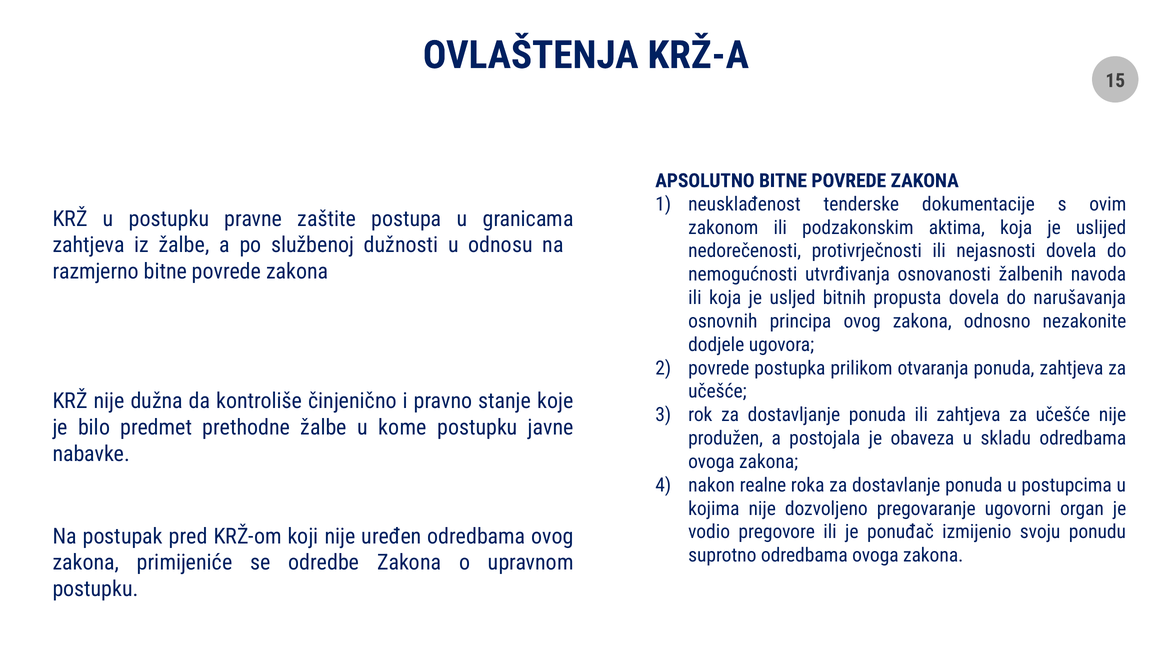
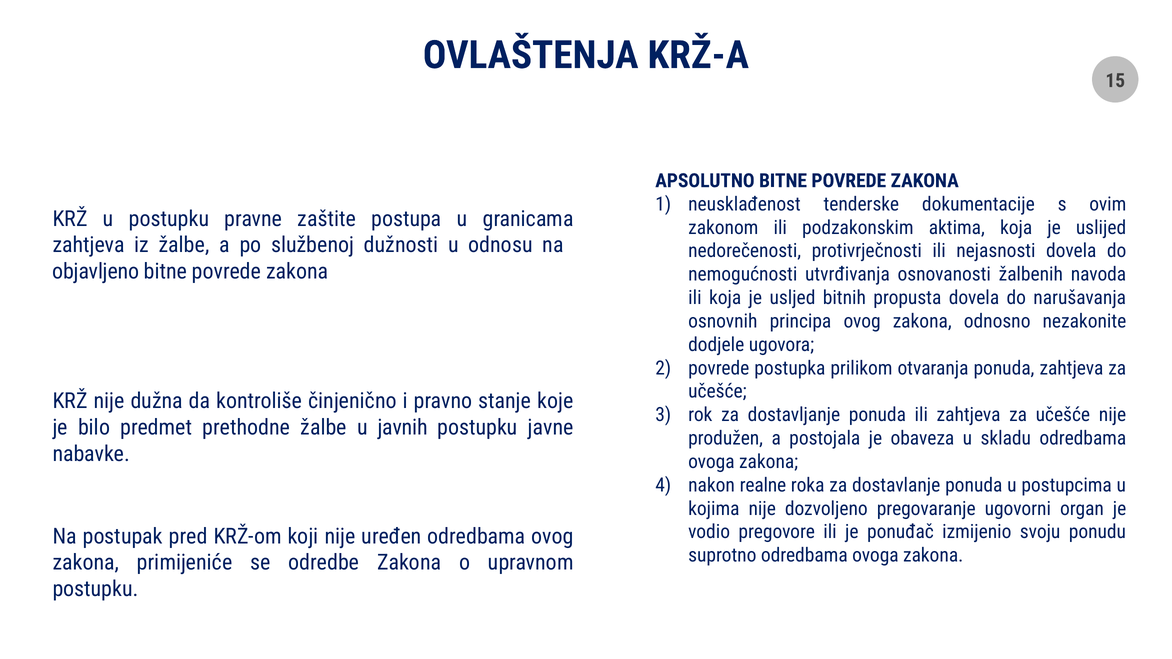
razmjerno: razmjerno -> objavljeno (96, 272)
kome: kome -> javnih (403, 428)
